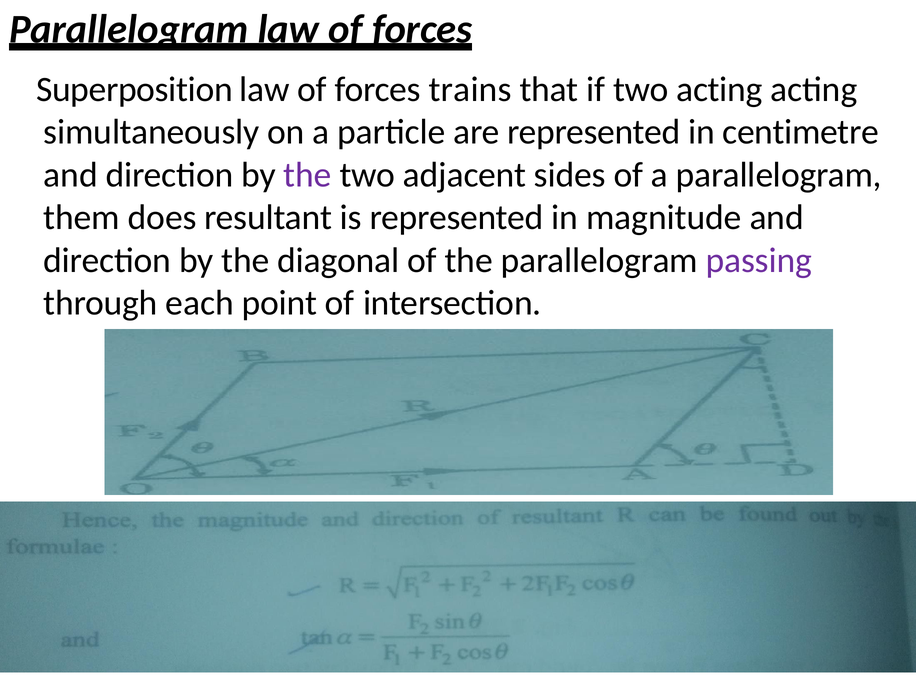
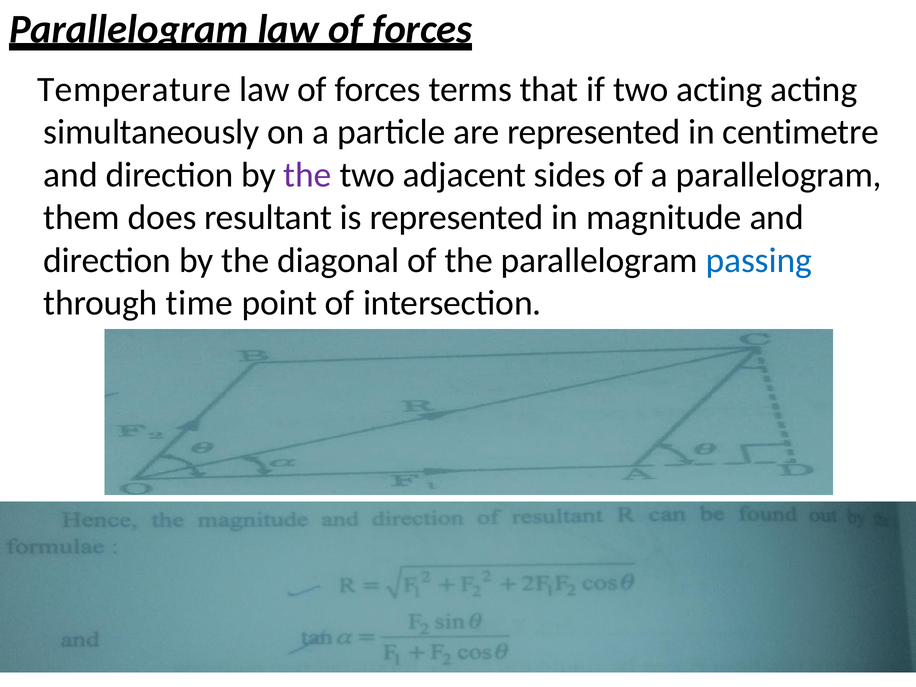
Superposition: Superposition -> Temperature (134, 89)
trains: trains -> terms (470, 89)
passing colour: purple -> blue (759, 260)
each: each -> time (199, 303)
